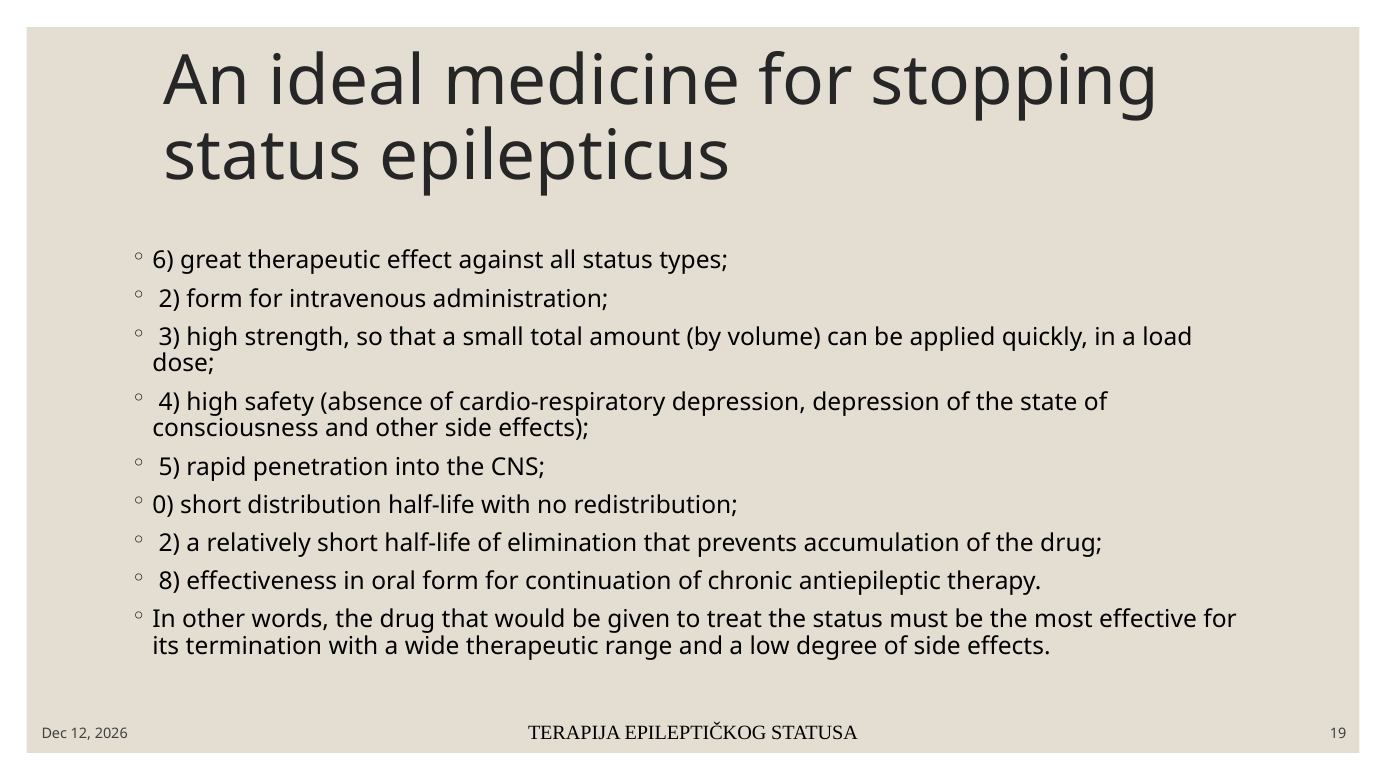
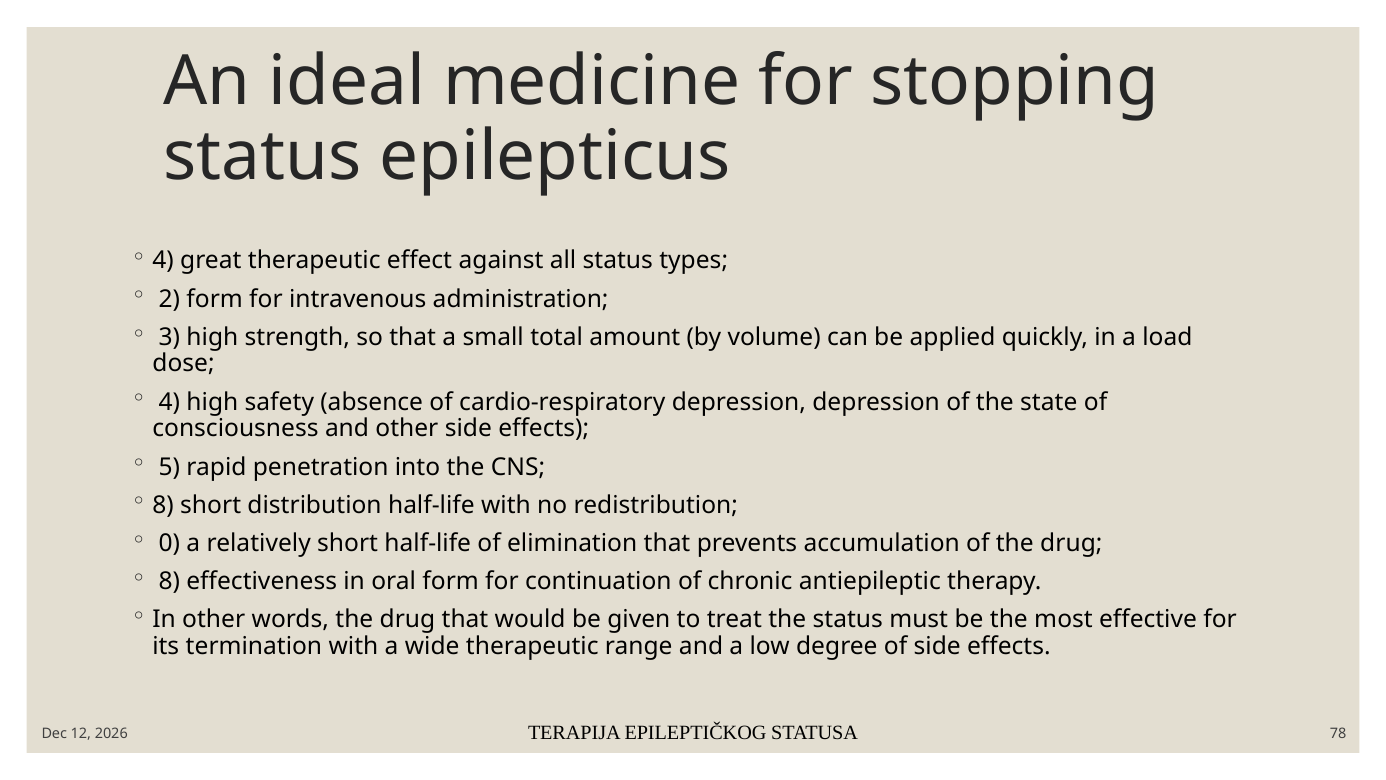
6: 6 -> 4 (163, 261)
0: 0 -> 8 (163, 505)
2: 2 -> 0 (169, 543)
19: 19 -> 78 (1338, 733)
